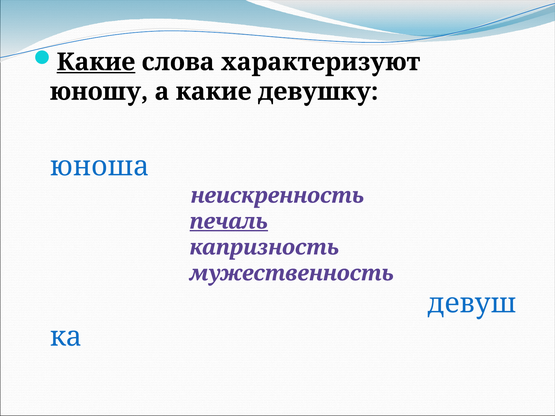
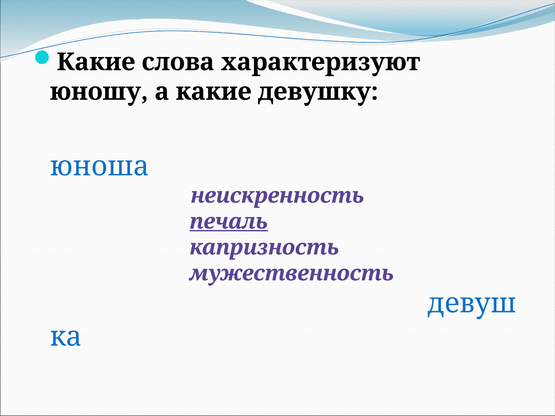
Какие underline: present -> none (96, 62)
